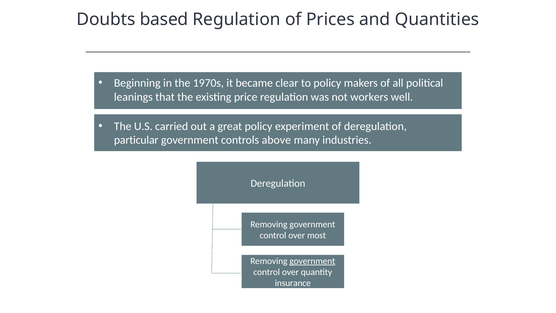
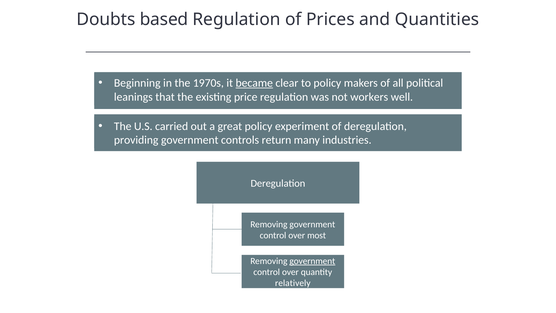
became underline: none -> present (254, 83)
particular: particular -> providing (136, 140)
above: above -> return (276, 140)
insurance: insurance -> relatively (293, 283)
